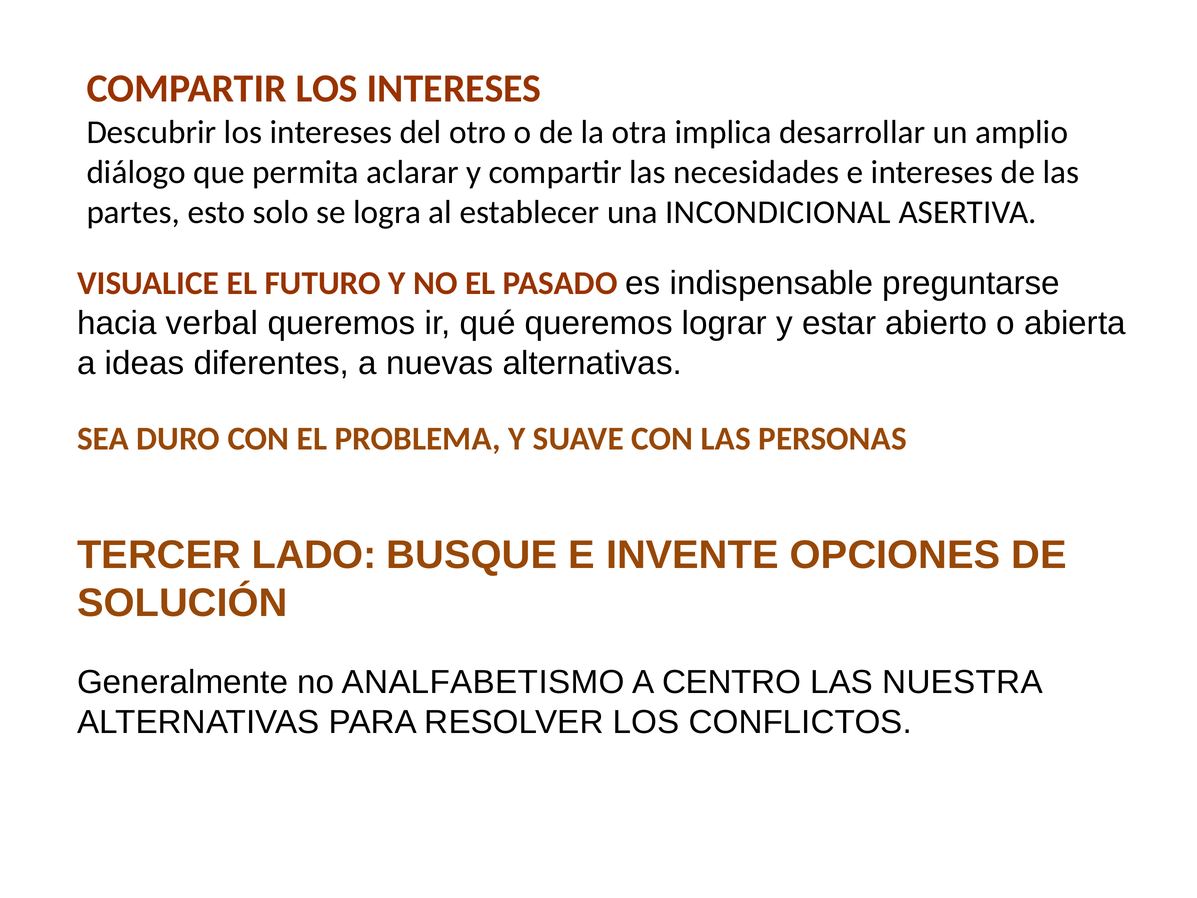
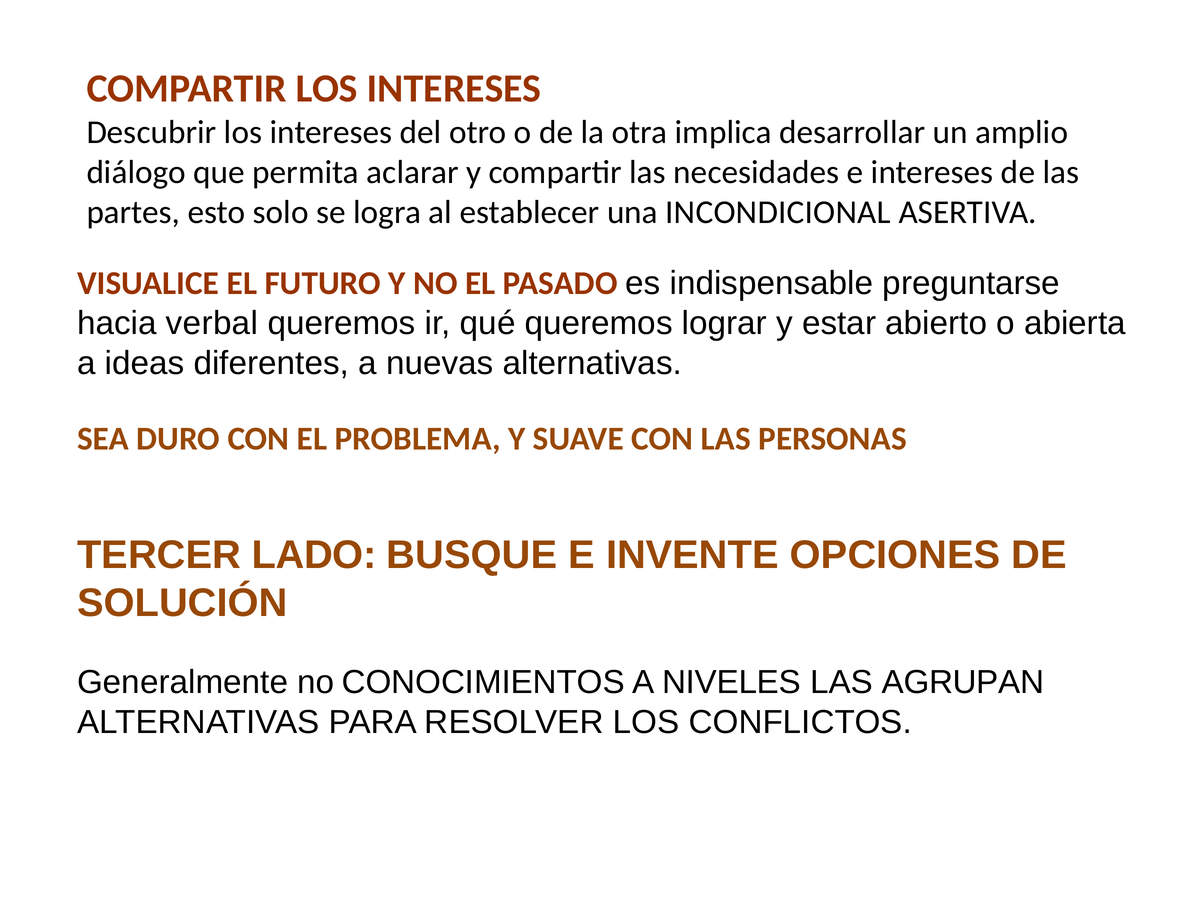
ANALFABETISMO: ANALFABETISMO -> CONOCIMIENTOS (483, 682)
CENTRO: CENTRO -> NIVELES (732, 682)
NUESTRA: NUESTRA -> AGRUPAN (963, 682)
